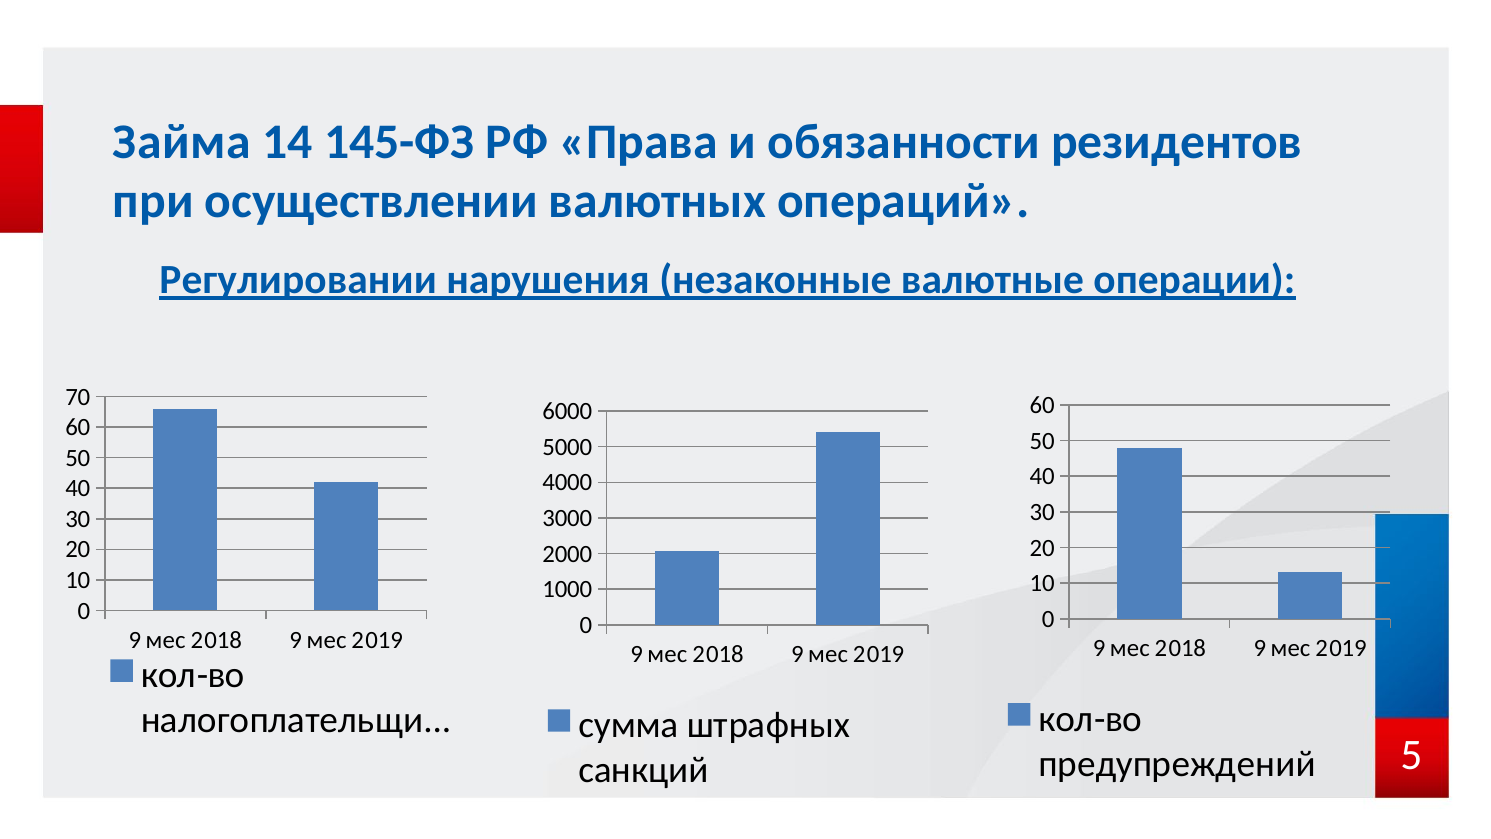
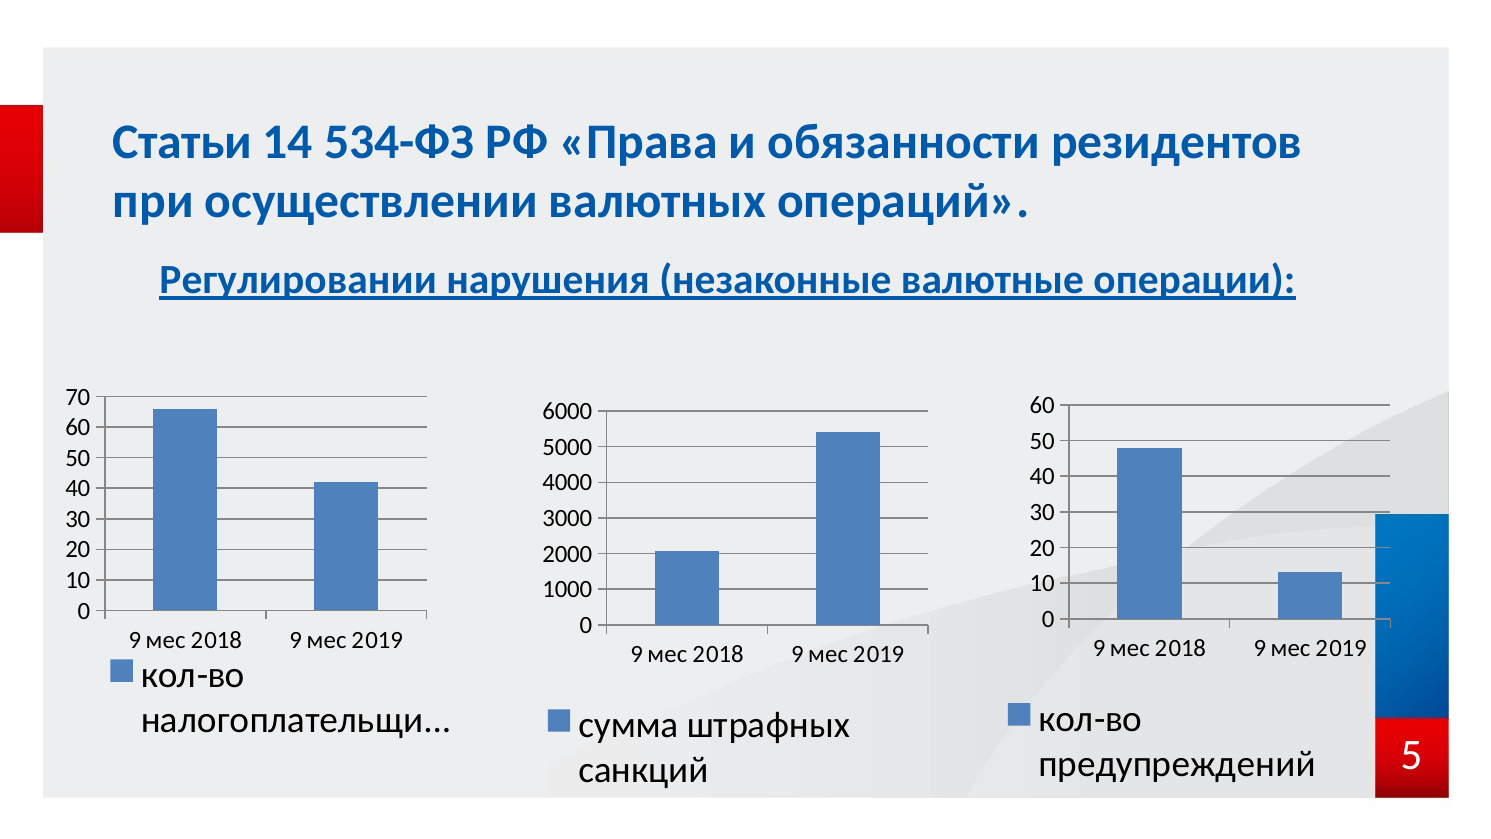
Займа: Займа -> Статьи (183, 142)
145-ФЗ: 145-ФЗ -> 534-ФЗ (400, 142)
